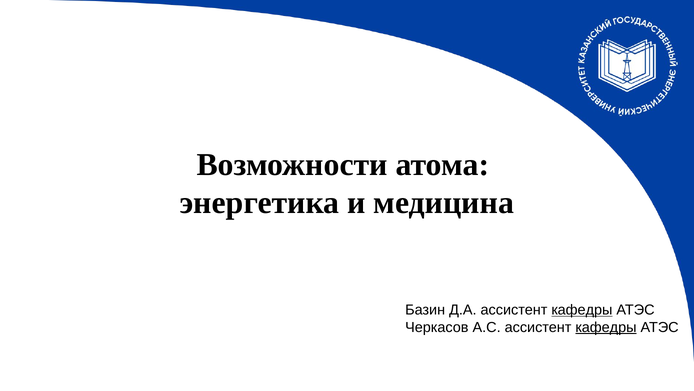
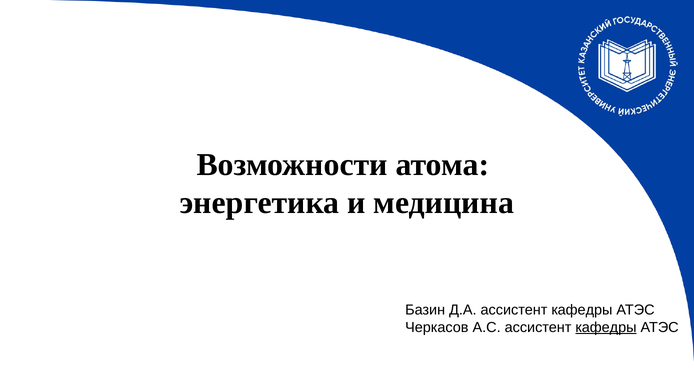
кафедры underline: present -> none (582, 310)
